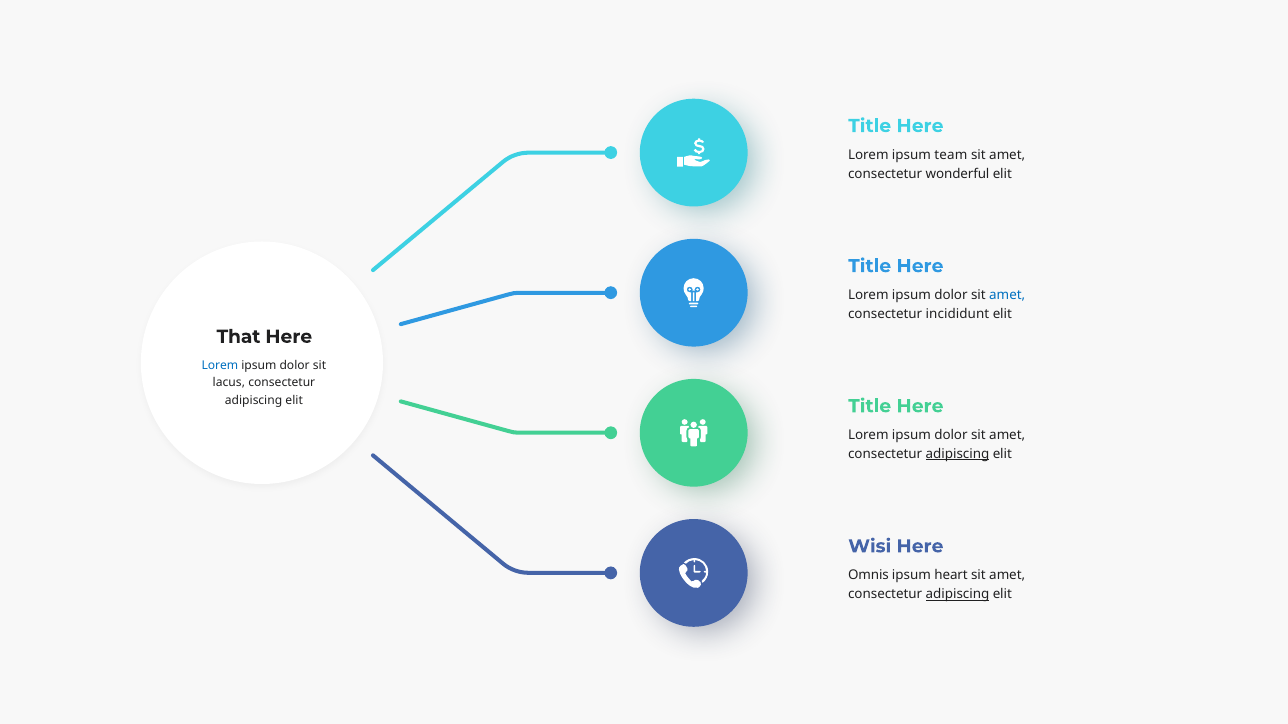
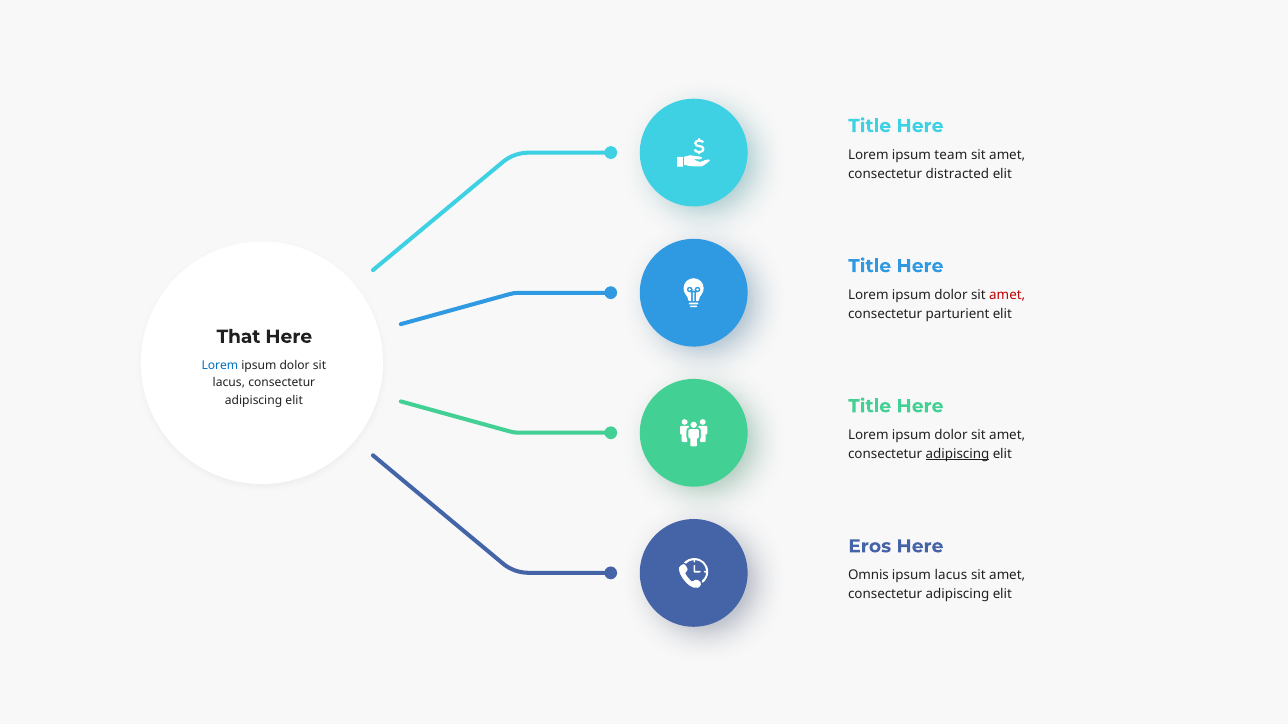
wonderful: wonderful -> distracted (957, 174)
amet colour: blue -> red (1007, 295)
incididunt: incididunt -> parturient (958, 314)
Wisi: Wisi -> Eros (870, 547)
ipsum heart: heart -> lacus (951, 575)
adipiscing underline: present -> none (957, 595)
